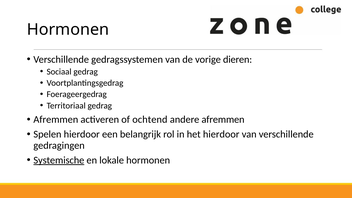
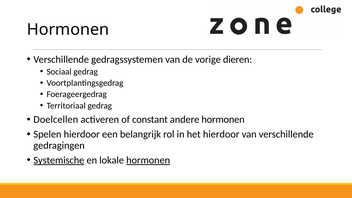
Afremmen: Afremmen -> Doelcellen (56, 120)
ochtend: ochtend -> constant (150, 120)
andere afremmen: afremmen -> hormonen (223, 120)
hormonen underline: none -> present (148, 160)
